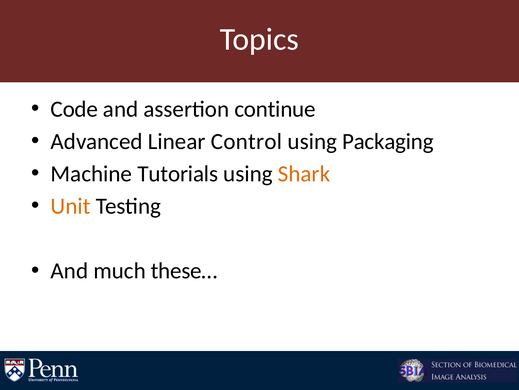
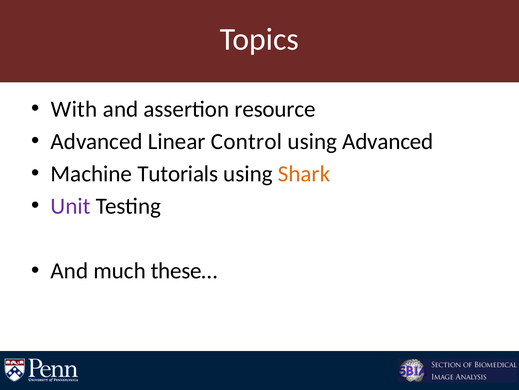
Code: Code -> With (74, 109)
continue: continue -> resource (275, 109)
using Packaging: Packaging -> Advanced (388, 141)
Unit colour: orange -> purple (71, 206)
